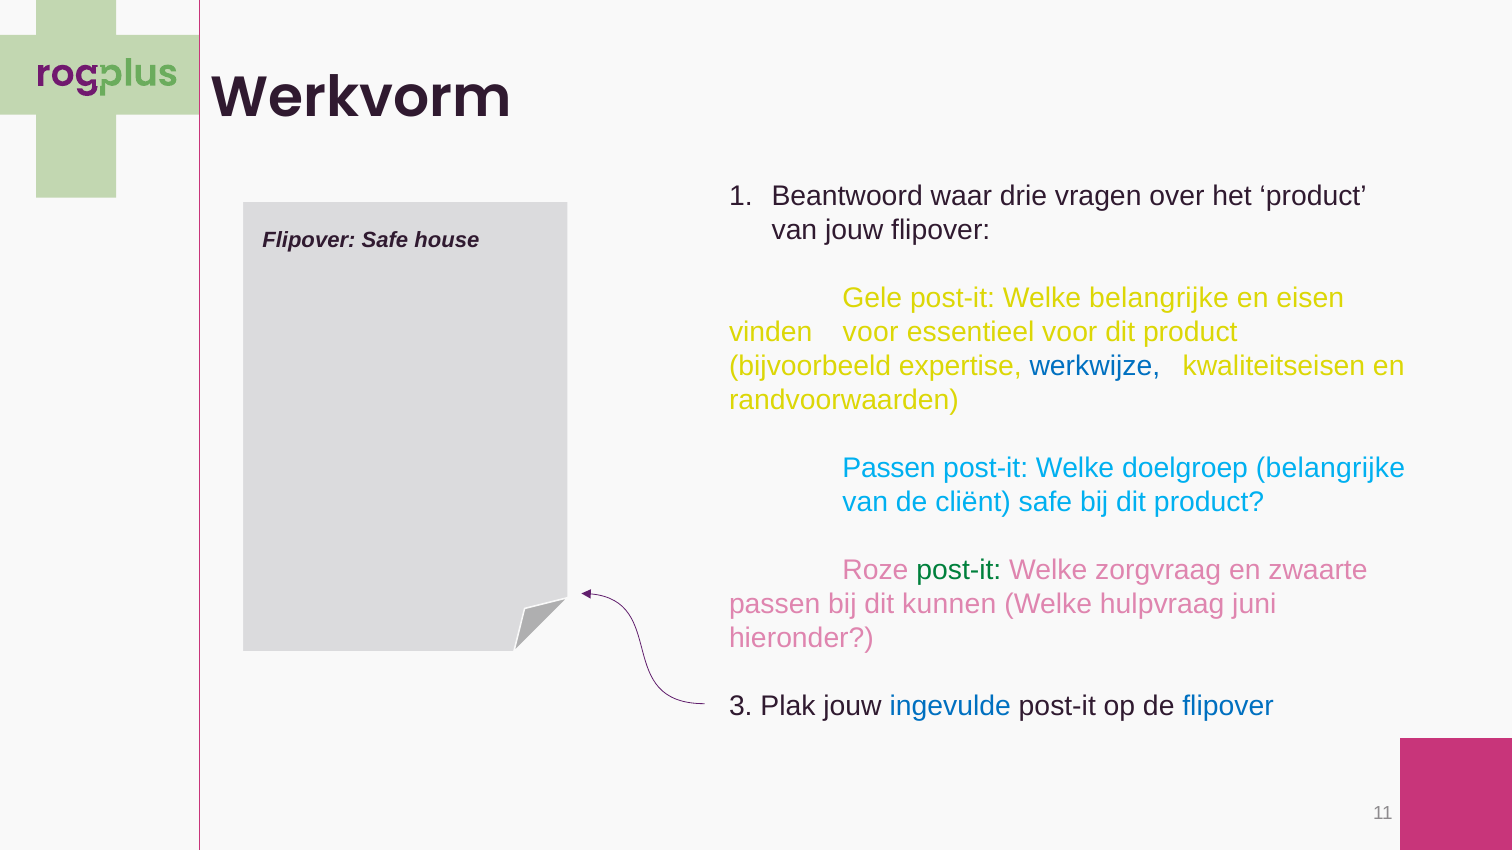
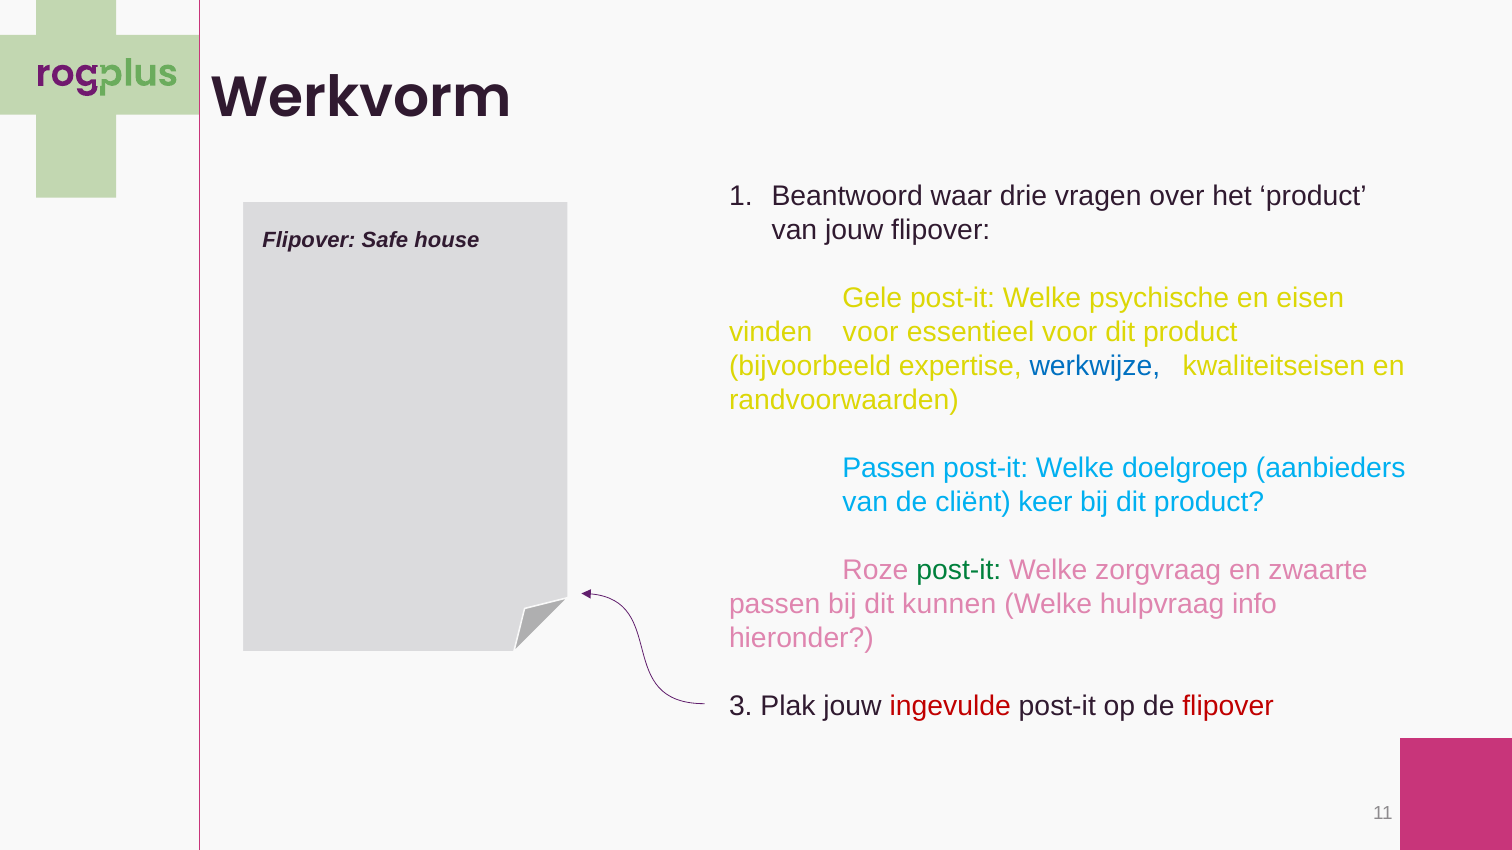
Welke belangrijke: belangrijke -> psychische (1159, 298)
doelgroep belangrijke: belangrijke -> aanbieders (1331, 468)
cliënt safe: safe -> keer (1045, 502)
juni: juni -> info (1254, 605)
ingevulde colour: blue -> red (950, 707)
flipover colour: blue -> red (1228, 707)
